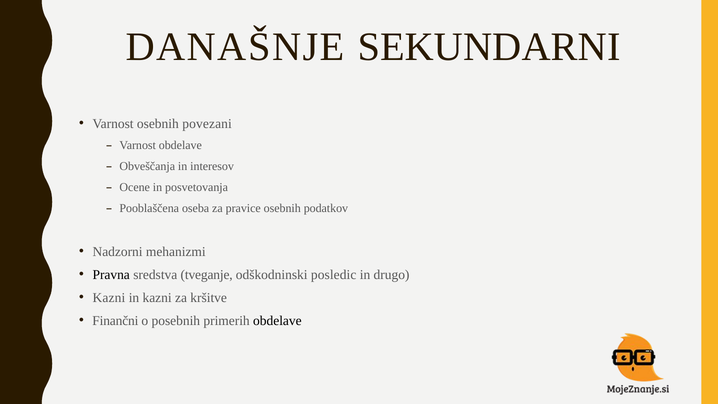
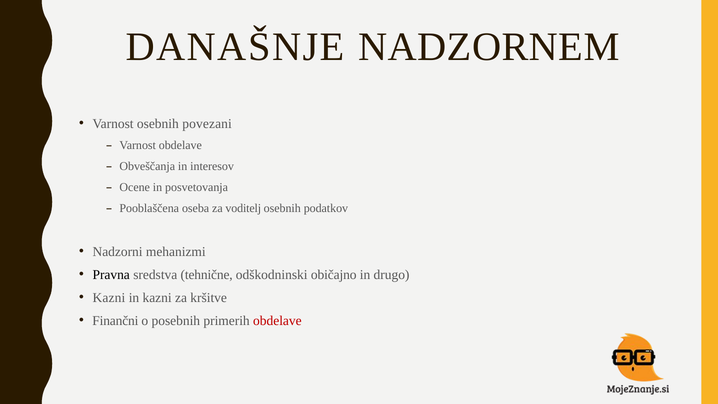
SEKUNDARNI: SEKUNDARNI -> NADZORNEM (489, 47)
pravice: pravice -> voditelj (243, 208)
tveganje: tveganje -> tehnične (207, 275)
posledic: posledic -> običajno (334, 275)
obdelave colour: black -> red (277, 321)
